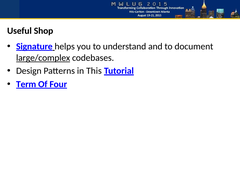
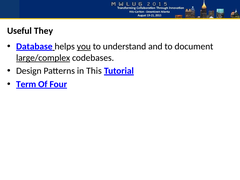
Shop: Shop -> They (43, 31)
Signature: Signature -> Database (34, 46)
you underline: none -> present (84, 46)
